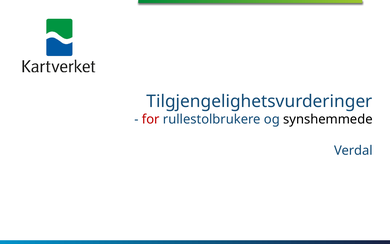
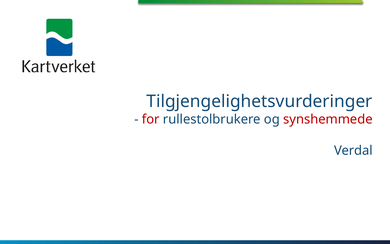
synshemmede colour: black -> red (328, 119)
